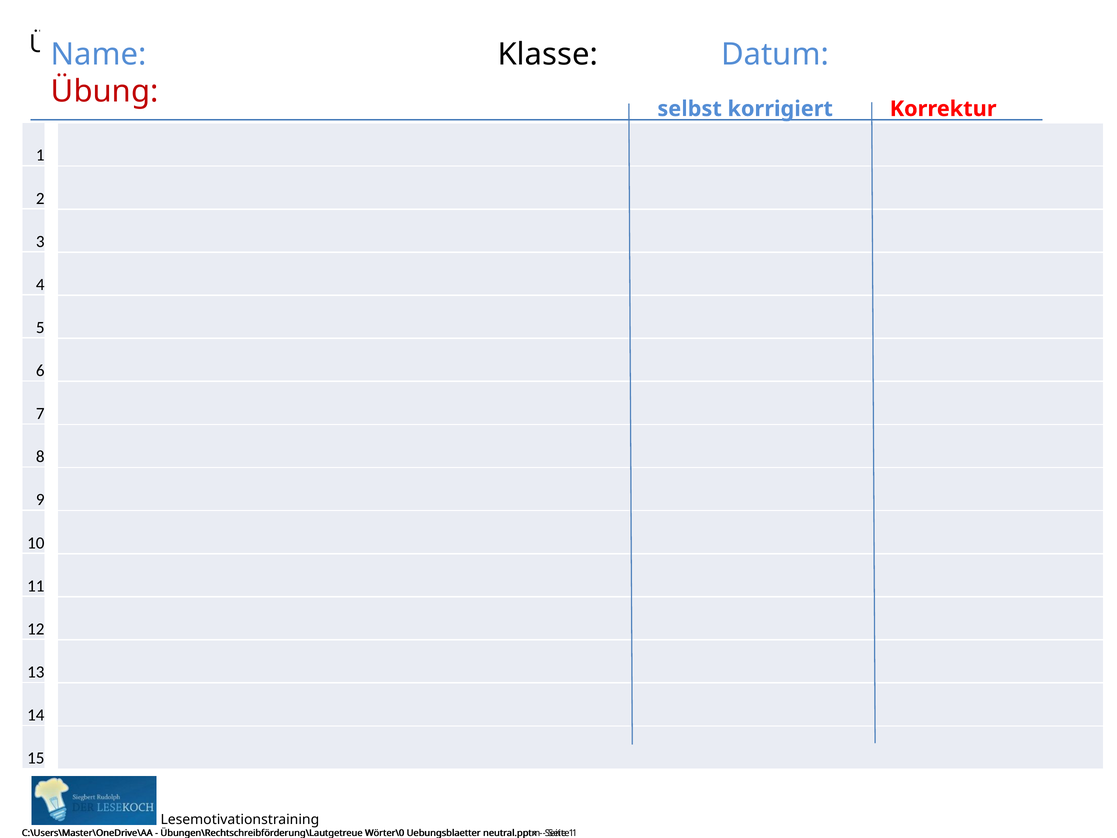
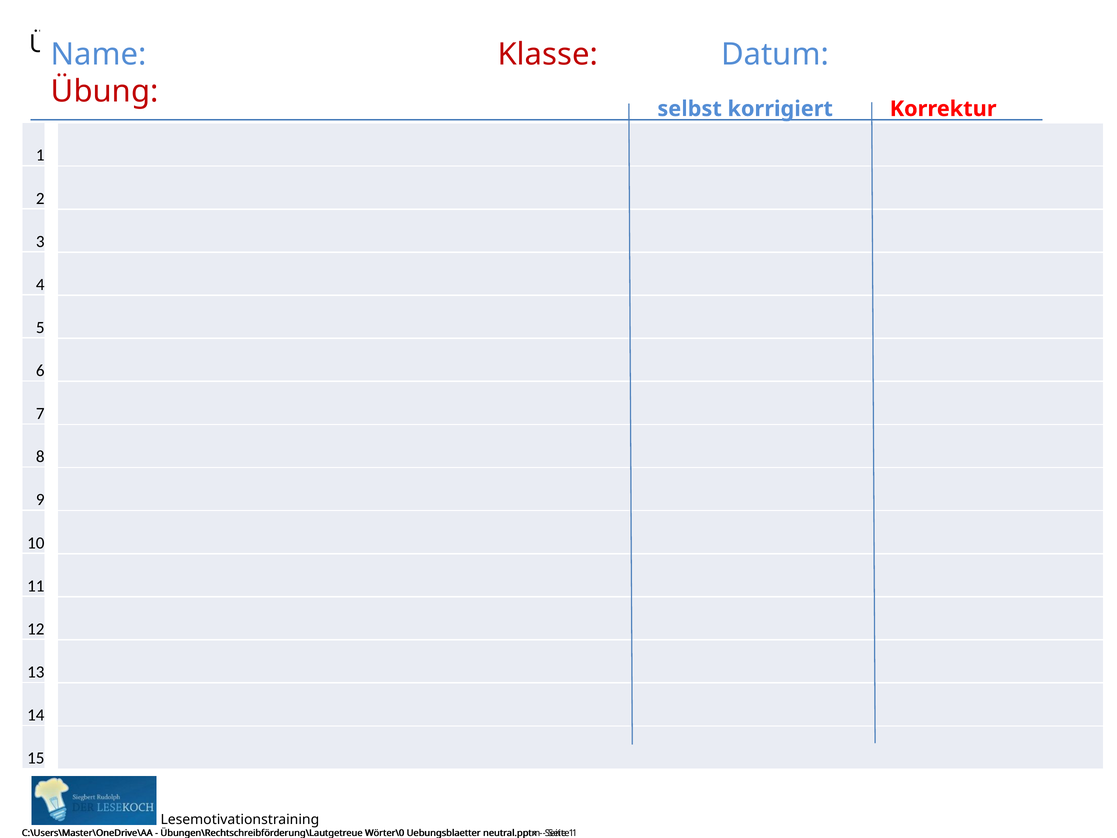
Klasse colour: black -> red (548, 54)
